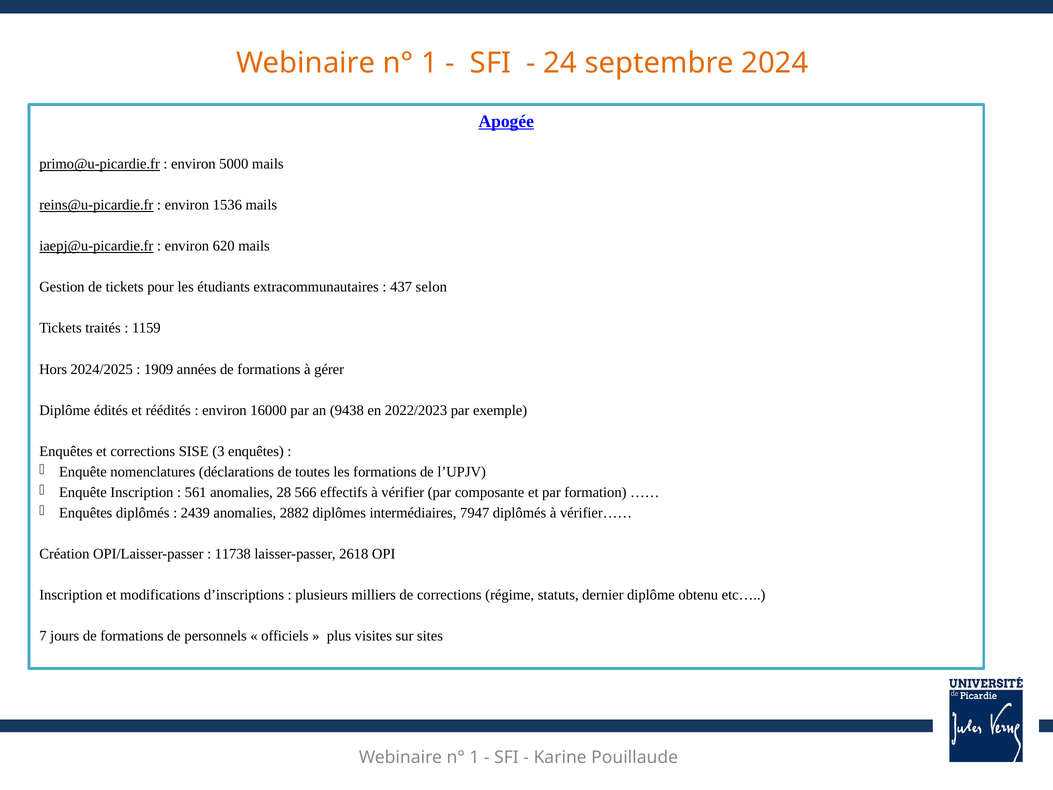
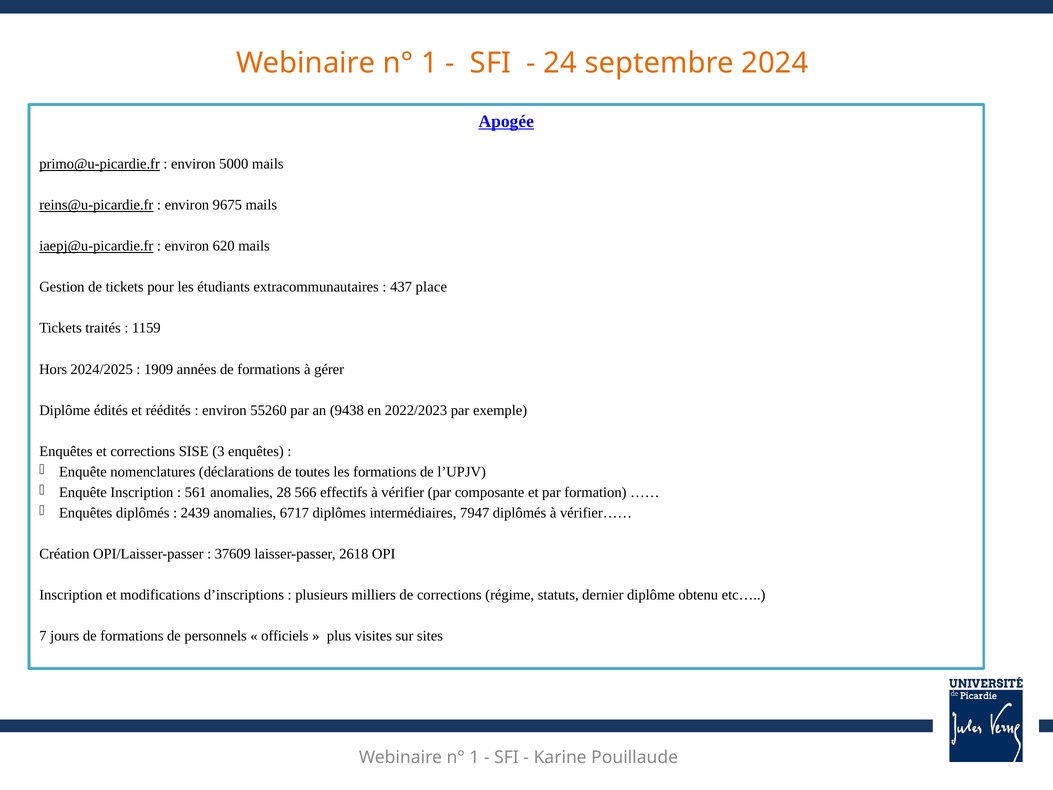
1536: 1536 -> 9675 (227, 205)
selon: selon -> place (431, 287)
16000: 16000 -> 55260 (269, 410)
2882: 2882 -> 6717 (294, 513)
11738: 11738 -> 37609 (233, 554)
